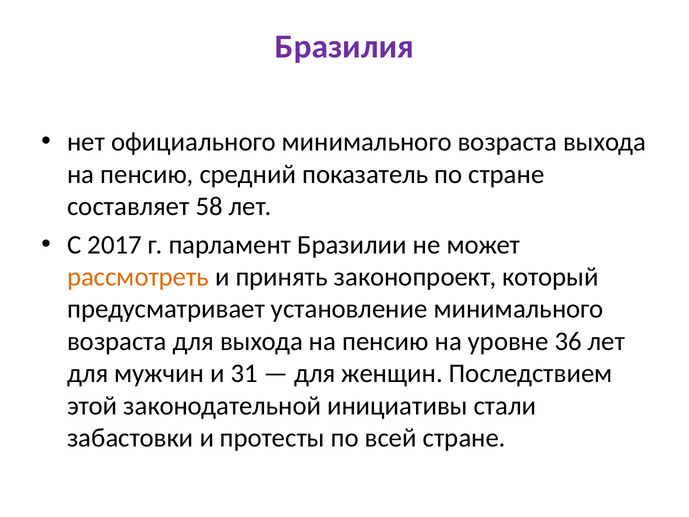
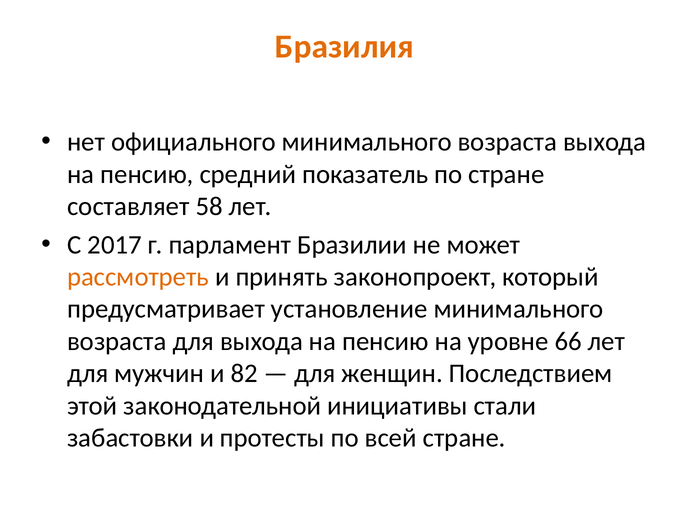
Бразилия colour: purple -> orange (344, 47)
36: 36 -> 66 (568, 341)
31: 31 -> 82 (244, 373)
